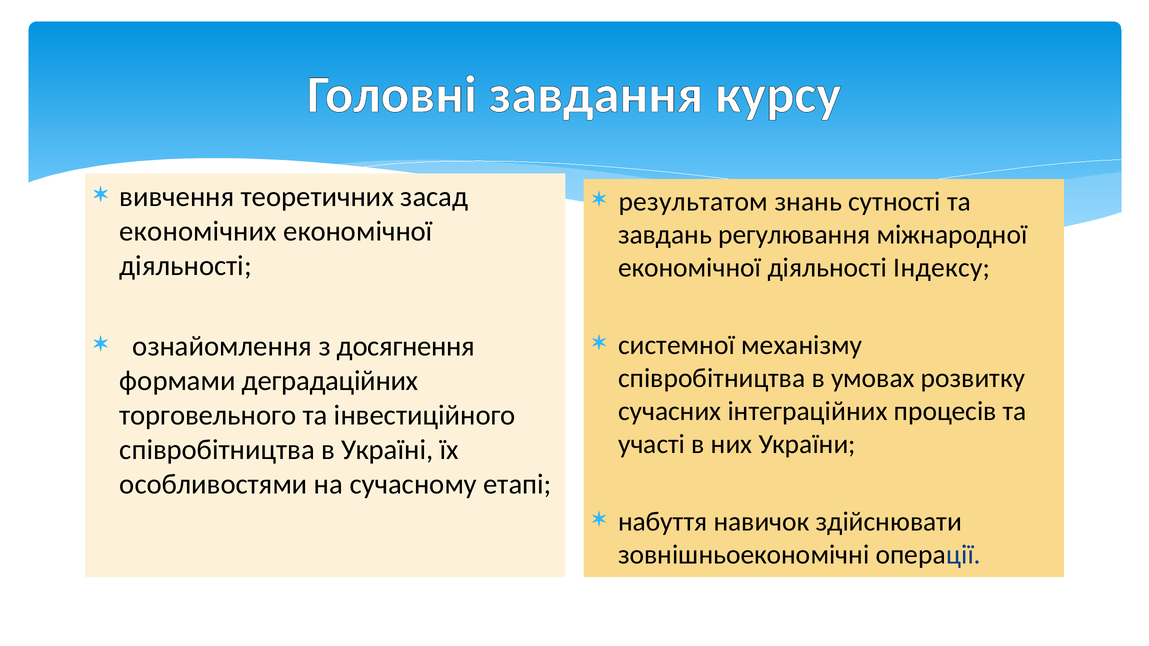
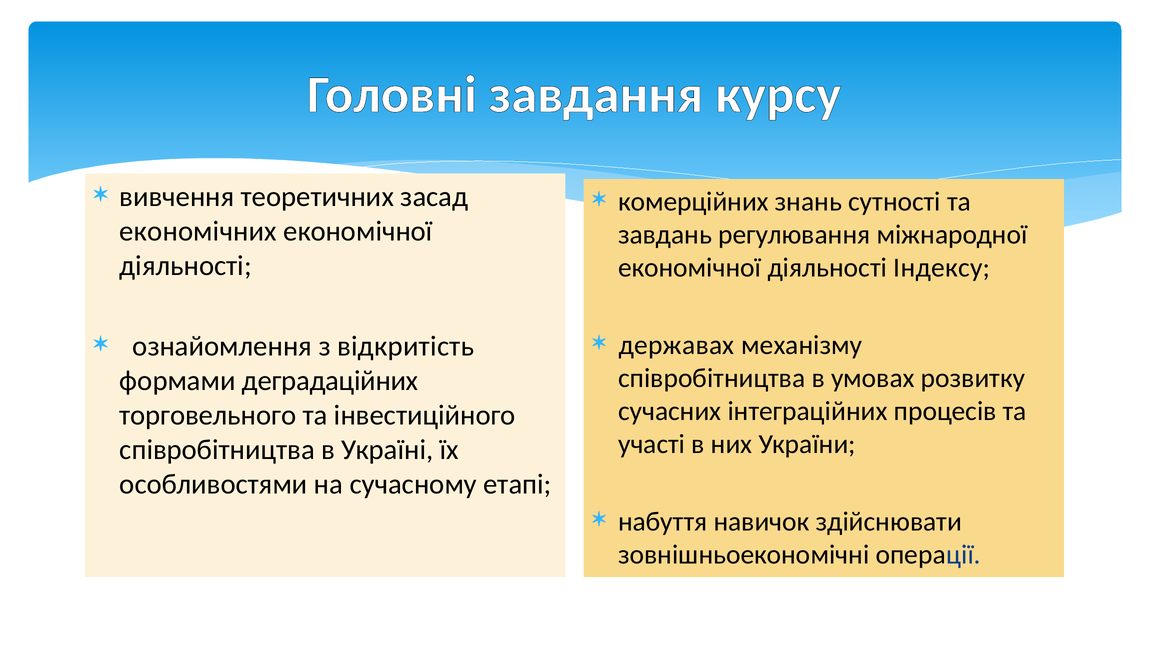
результатом: результатом -> комерційних (693, 202)
системної: системної -> державах (677, 345)
досягнення: досягнення -> відкритість (406, 346)
